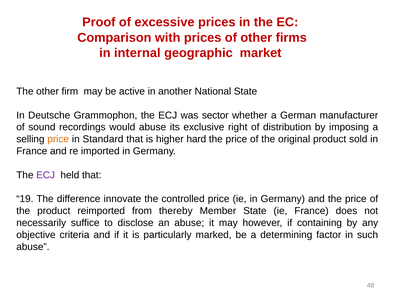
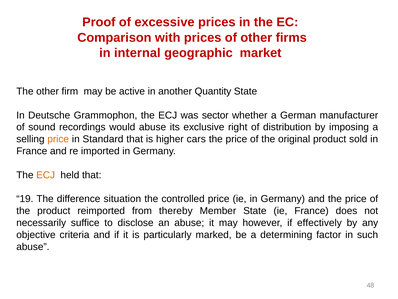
National: National -> Quantity (213, 91)
hard: hard -> cars (196, 139)
ECJ colour: purple -> orange (46, 175)
innovate: innovate -> situation (122, 199)
containing: containing -> effectively (319, 222)
